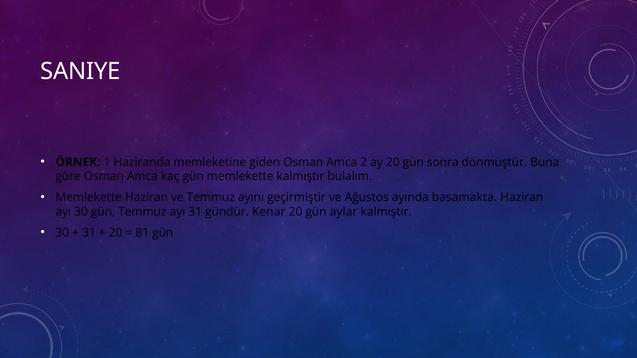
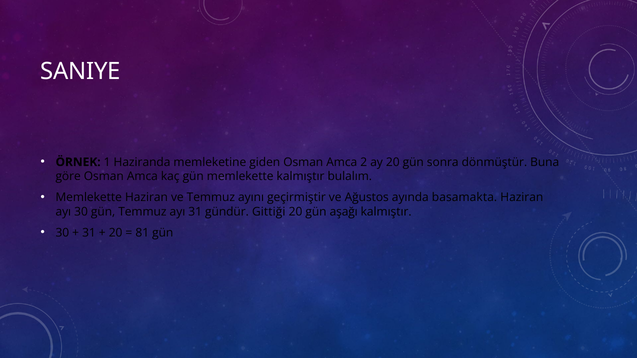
Kenar: Kenar -> Gittiği (269, 212)
aylar: aylar -> aşağı (344, 212)
